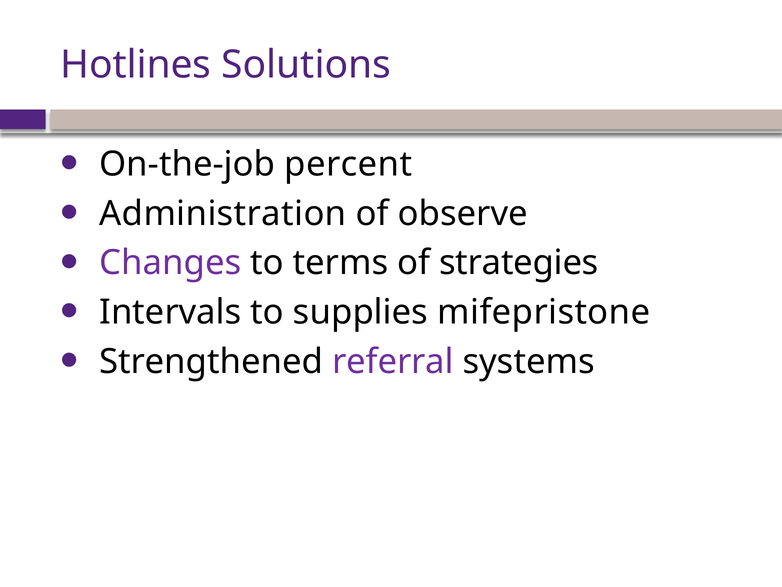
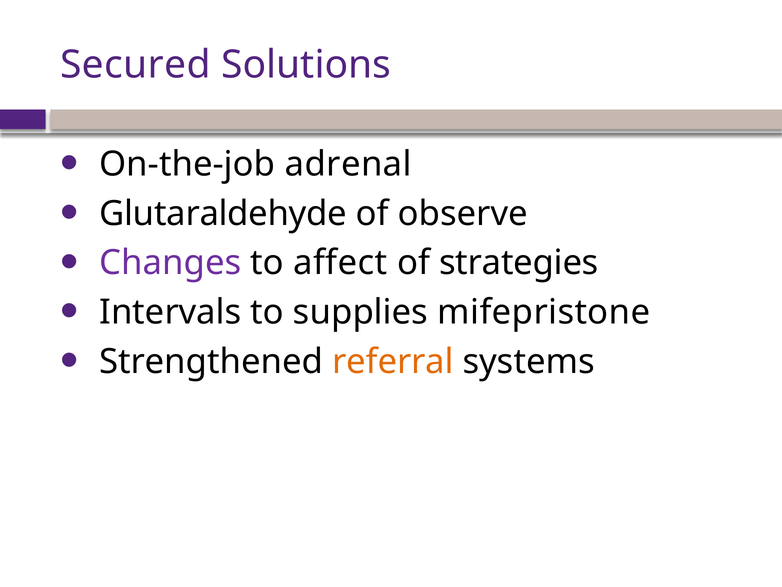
Hotlines: Hotlines -> Secured (135, 65)
percent: percent -> adrenal (348, 164)
Administration: Administration -> Glutaraldehyde (223, 213)
terms: terms -> affect (340, 263)
referral colour: purple -> orange (393, 361)
